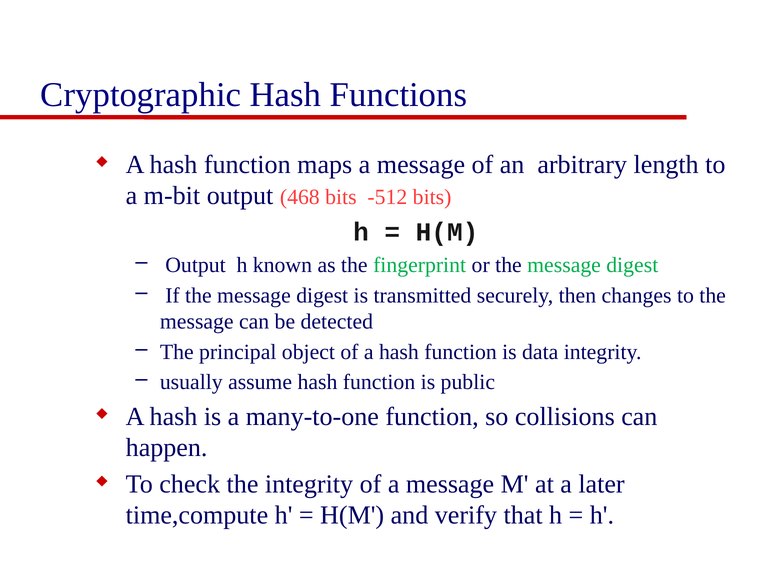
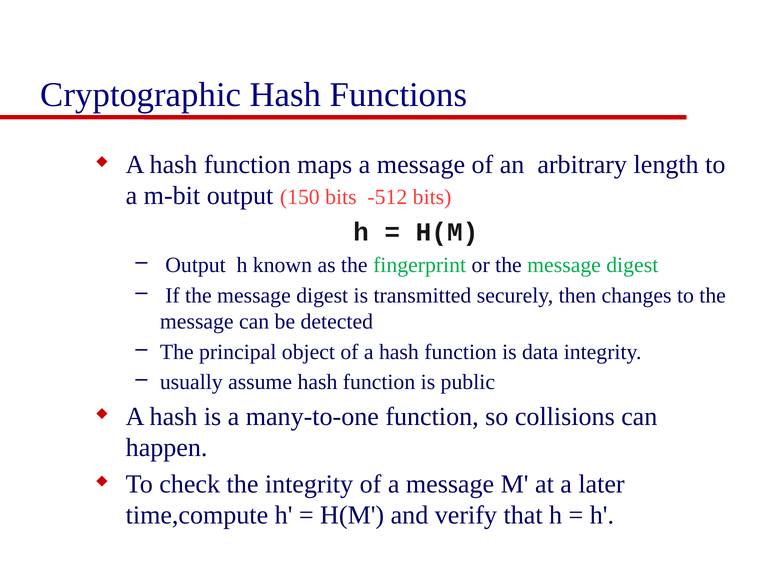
468: 468 -> 150 (300, 198)
